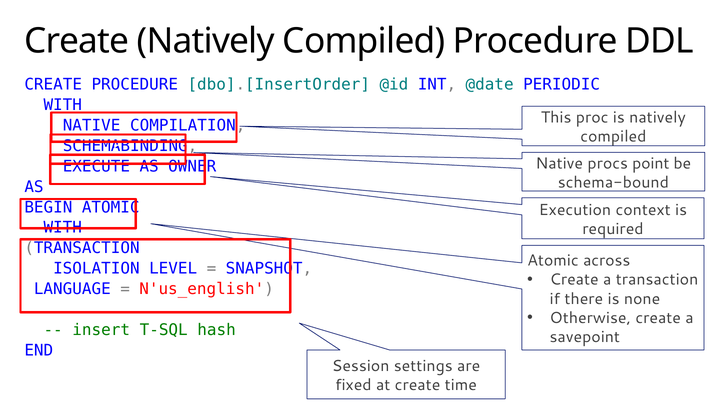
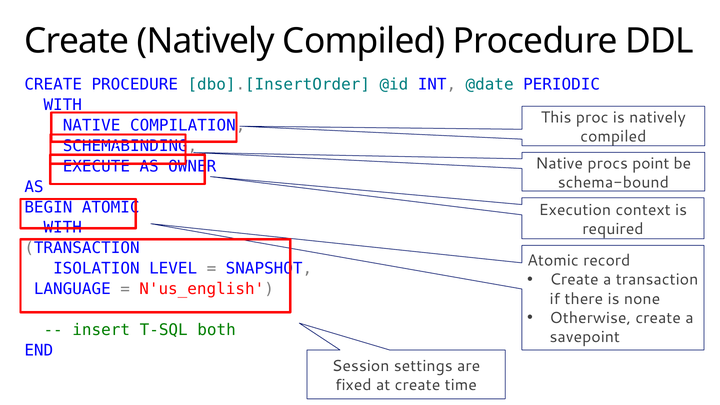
across: across -> record (607, 260)
hash: hash -> both (217, 330)
